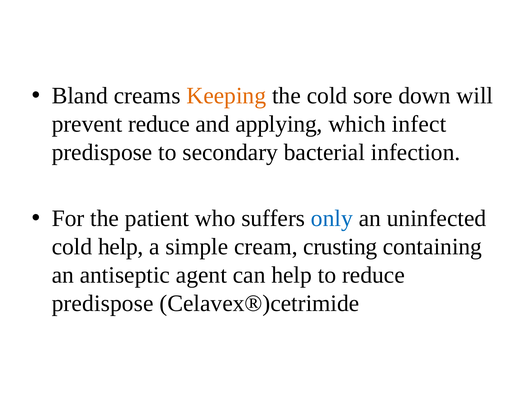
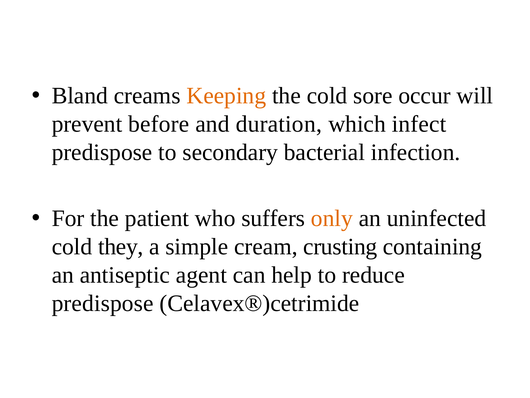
down: down -> occur (424, 96)
prevent reduce: reduce -> before (159, 124)
applying: applying -> duration (279, 124)
only colour: blue -> orange (332, 218)
cold help: help -> they (121, 247)
